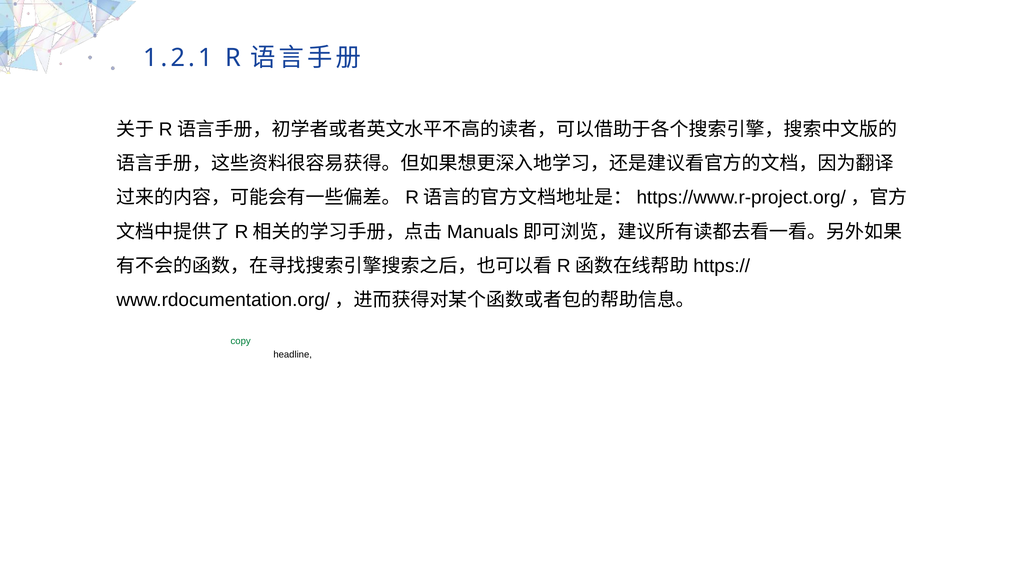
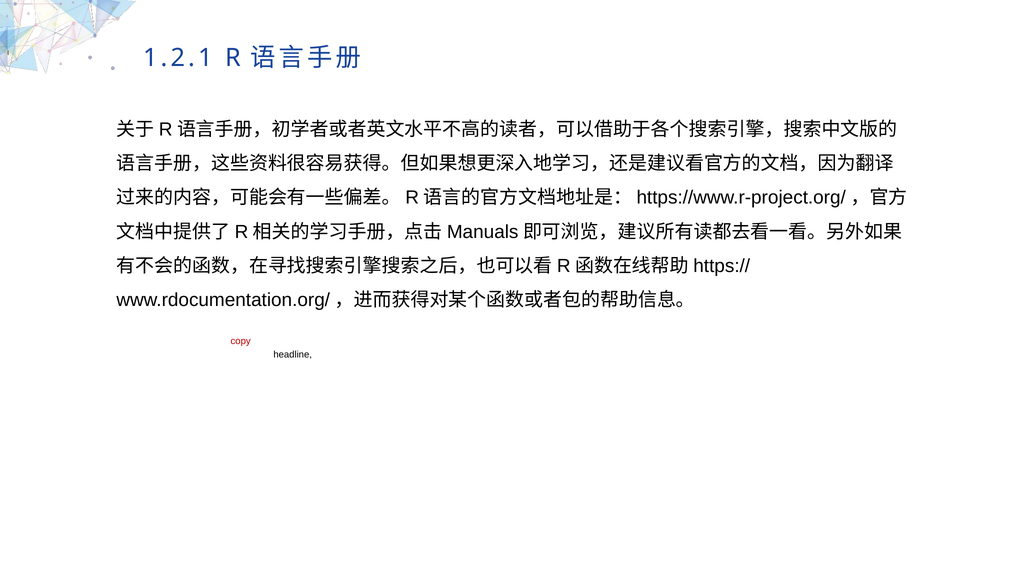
copy colour: green -> red (241, 341)
